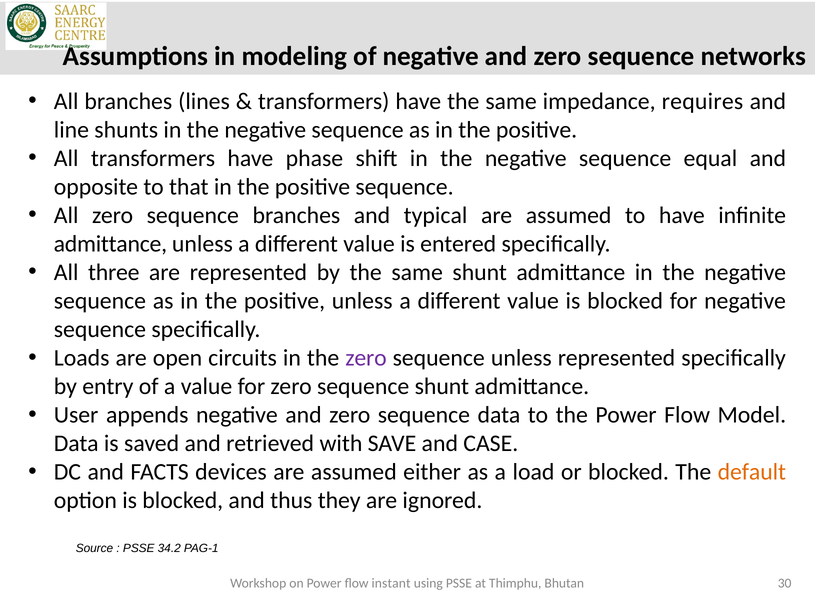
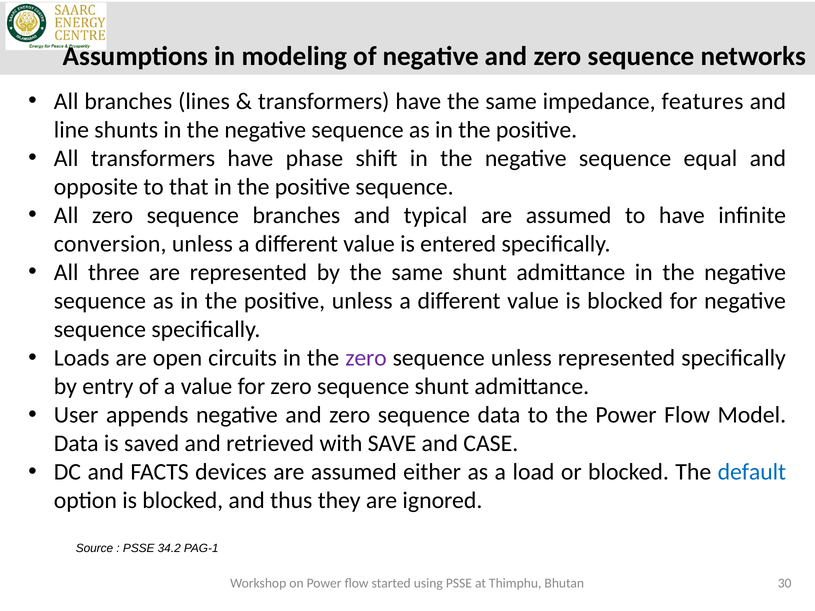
requires: requires -> features (702, 101)
admittance: admittance -> conversion (110, 244)
default colour: orange -> blue (752, 472)
instant: instant -> started (391, 584)
